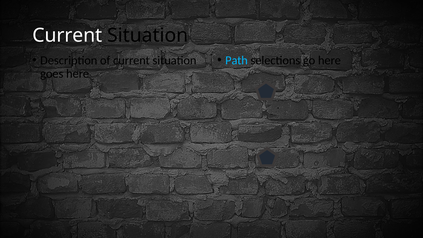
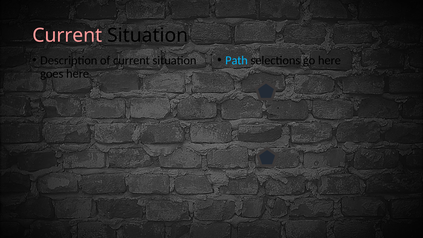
Current colour: white -> pink (67, 36)
